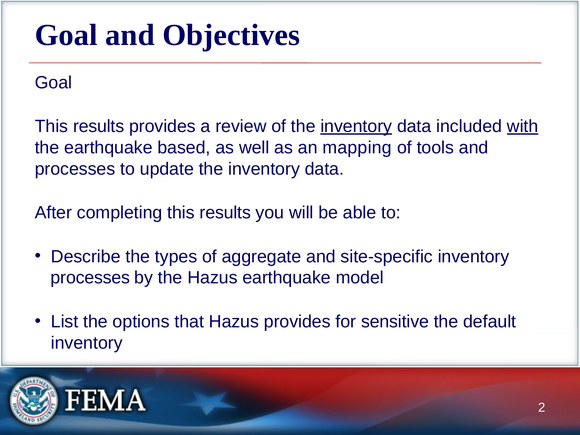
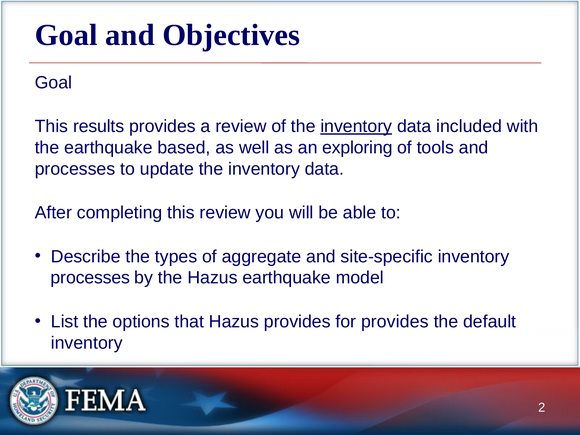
with underline: present -> none (523, 126)
mapping: mapping -> exploring (357, 148)
completing this results: results -> review (225, 213)
for sensitive: sensitive -> provides (395, 322)
